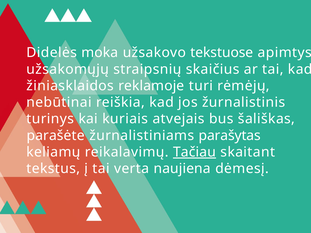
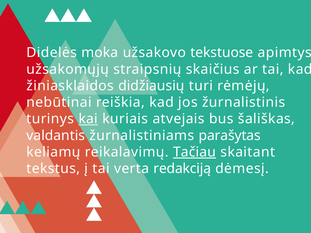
reklamoje: reklamoje -> didžiausių (151, 86)
kai underline: none -> present (88, 119)
parašėte: parašėte -> valdantis (56, 136)
naujiena: naujiena -> redakciją (182, 169)
